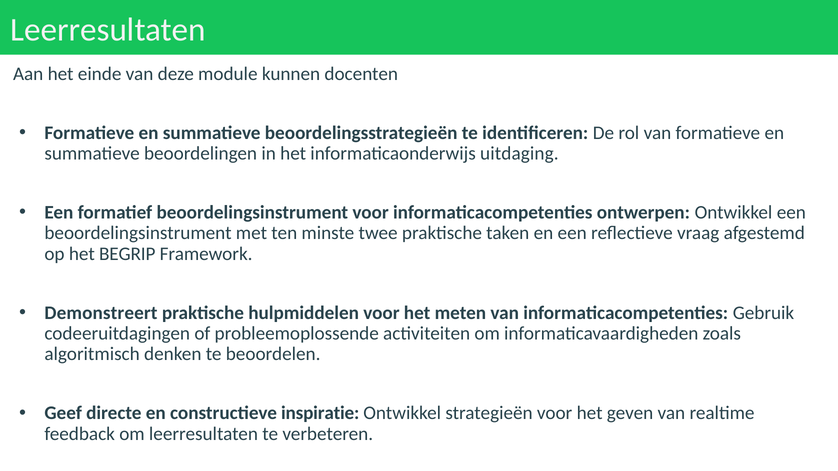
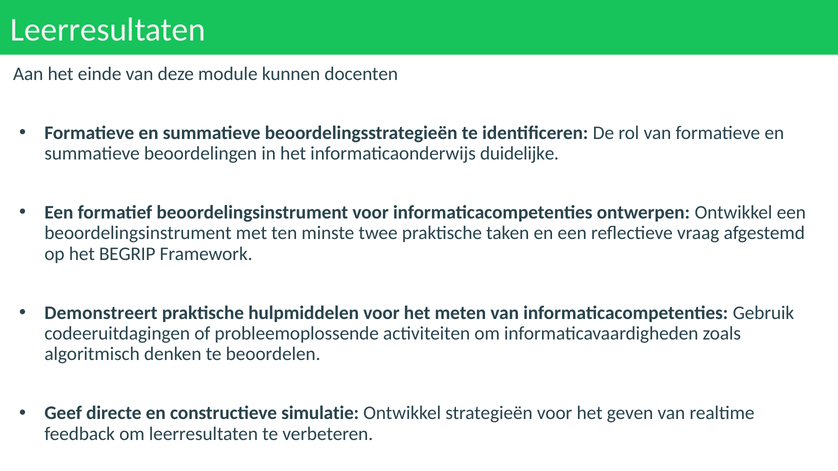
uitdaging: uitdaging -> duidelijke (520, 154)
inspiratie: inspiratie -> simulatie (320, 413)
